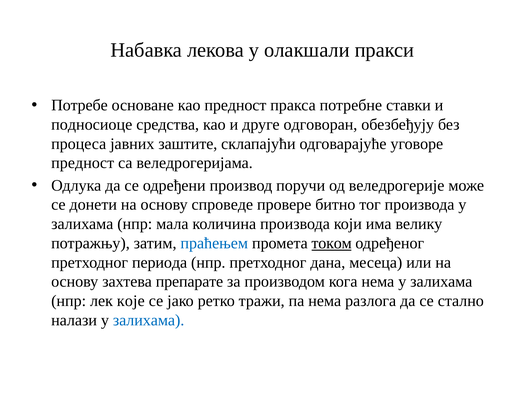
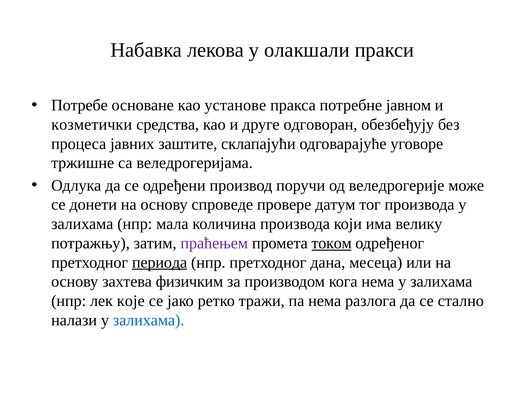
као предност: предност -> установе (235, 105)
ставки: ставки -> јавном (408, 105)
подносиоце: подносиоце -> козметички (92, 124)
предност: предност -> тржишне (83, 163)
битно: битно -> датум (335, 205)
праћењем colour: blue -> purple (214, 243)
периода underline: none -> present (160, 262)
препарате: препарате -> физичким (189, 281)
